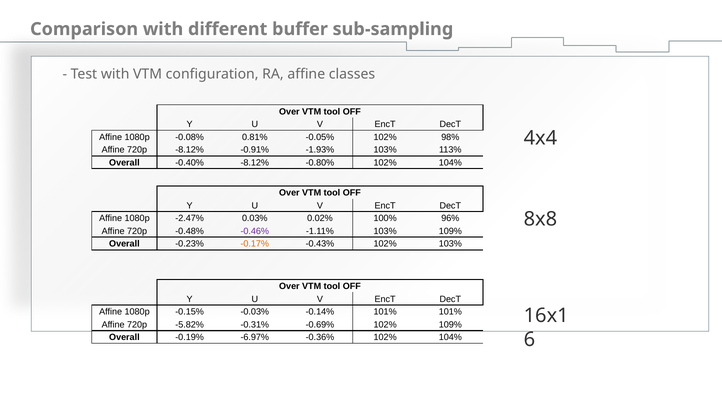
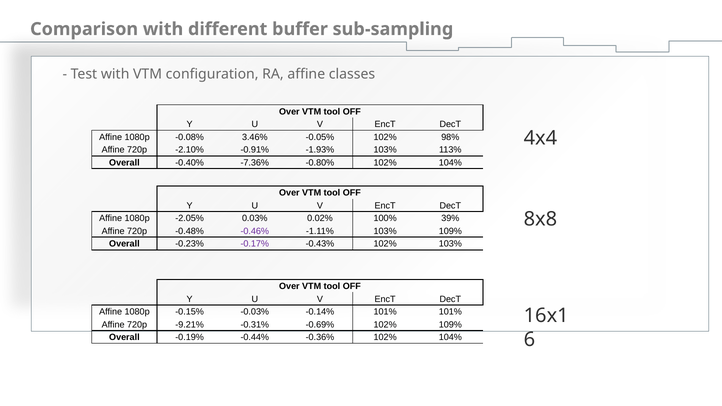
0.81%: 0.81% -> 3.46% (255, 137)
720p -8.12%: -8.12% -> -2.10% (190, 150)
-0.40% -8.12%: -8.12% -> -7.36% (255, 163)
-2.47%: -2.47% -> -2.05% (190, 219)
96%: 96% -> 39% (450, 219)
-0.17% colour: orange -> purple (255, 244)
-5.82%: -5.82% -> -9.21% (190, 325)
-6.97%: -6.97% -> -0.44% (255, 337)
